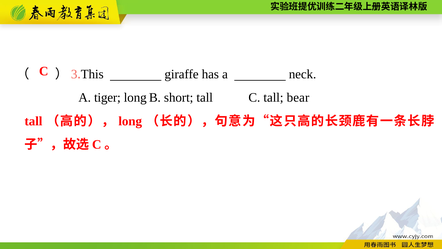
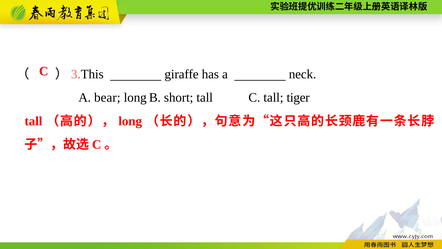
tiger: tiger -> bear (107, 97)
bear: bear -> tiger (298, 97)
